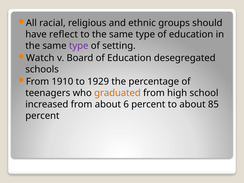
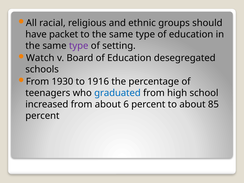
reflect: reflect -> packet (64, 34)
1910: 1910 -> 1930 (62, 82)
1929: 1929 -> 1916 (98, 82)
graduated colour: orange -> blue (117, 93)
